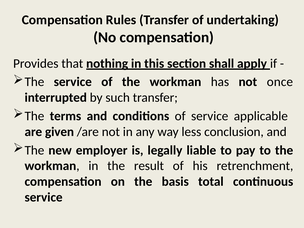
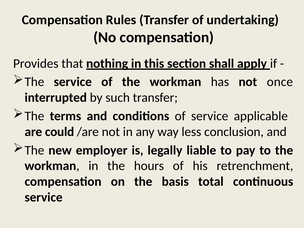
given: given -> could (60, 132)
result: result -> hours (149, 166)
